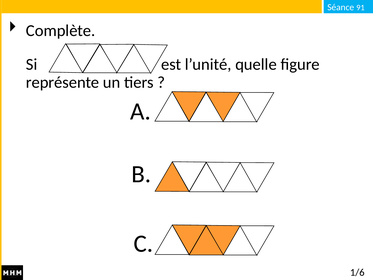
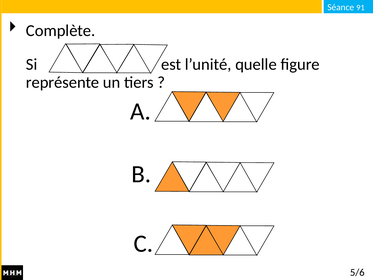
1/6: 1/6 -> 5/6 (357, 272)
